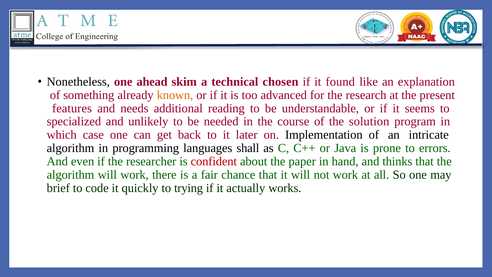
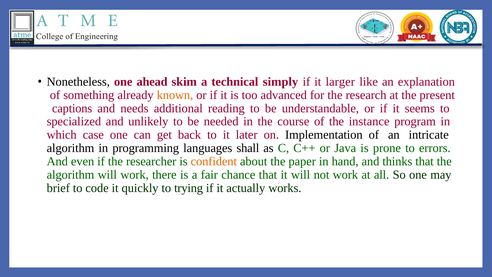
chosen: chosen -> simply (280, 82)
found: found -> larger (340, 82)
features: features -> captions (72, 108)
solution: solution -> instance (369, 121)
confident colour: red -> orange (214, 161)
